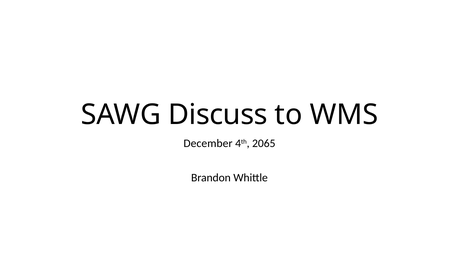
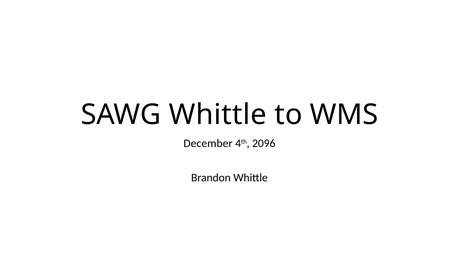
SAWG Discuss: Discuss -> Whittle (218, 115)
2065: 2065 -> 2096 (264, 143)
